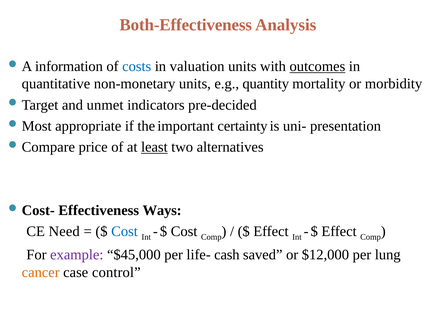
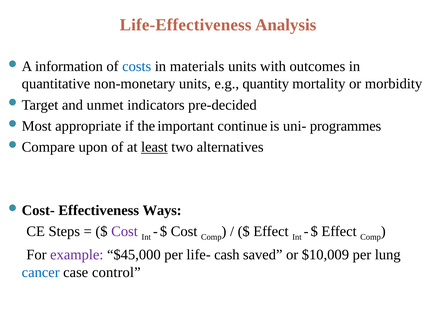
Both-Effectiveness: Both-Effectiveness -> Life-Effectiveness (186, 25)
valuation: valuation -> materials (197, 66)
outcomes underline: present -> none (317, 66)
certainty: certainty -> continue (242, 126)
presentation: presentation -> programmes (346, 126)
price: price -> upon (93, 147)
Need: Need -> Steps (64, 231)
Cost colour: blue -> purple (125, 231)
$12,000: $12,000 -> $10,009 (325, 255)
cancer colour: orange -> blue (41, 272)
